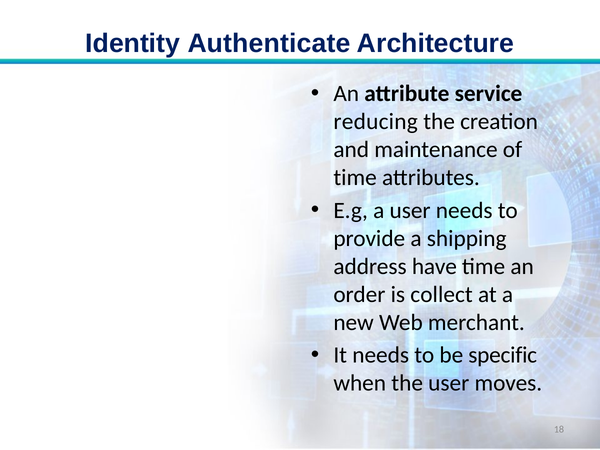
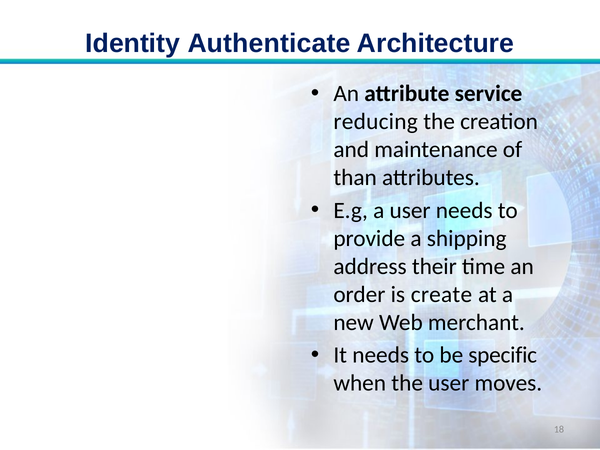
time: time -> than (355, 178)
have: have -> their (434, 266)
collect: collect -> create (441, 294)
